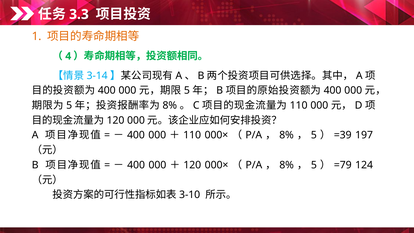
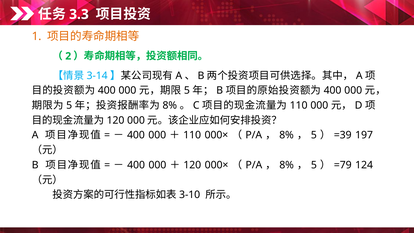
4: 4 -> 2 (68, 56)
